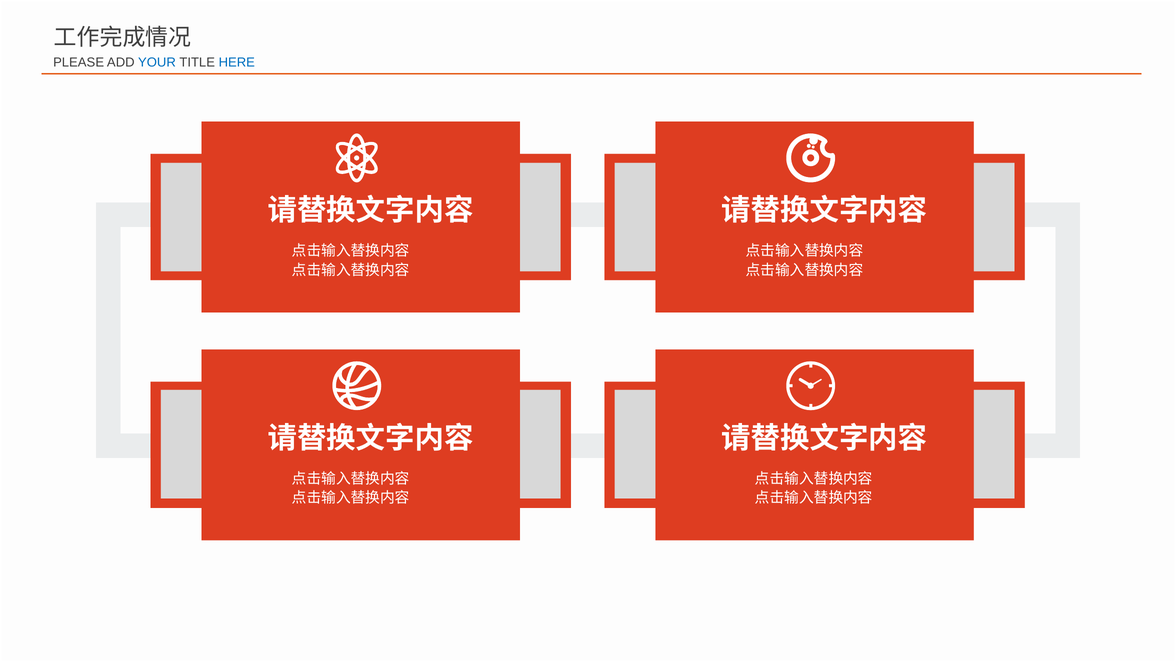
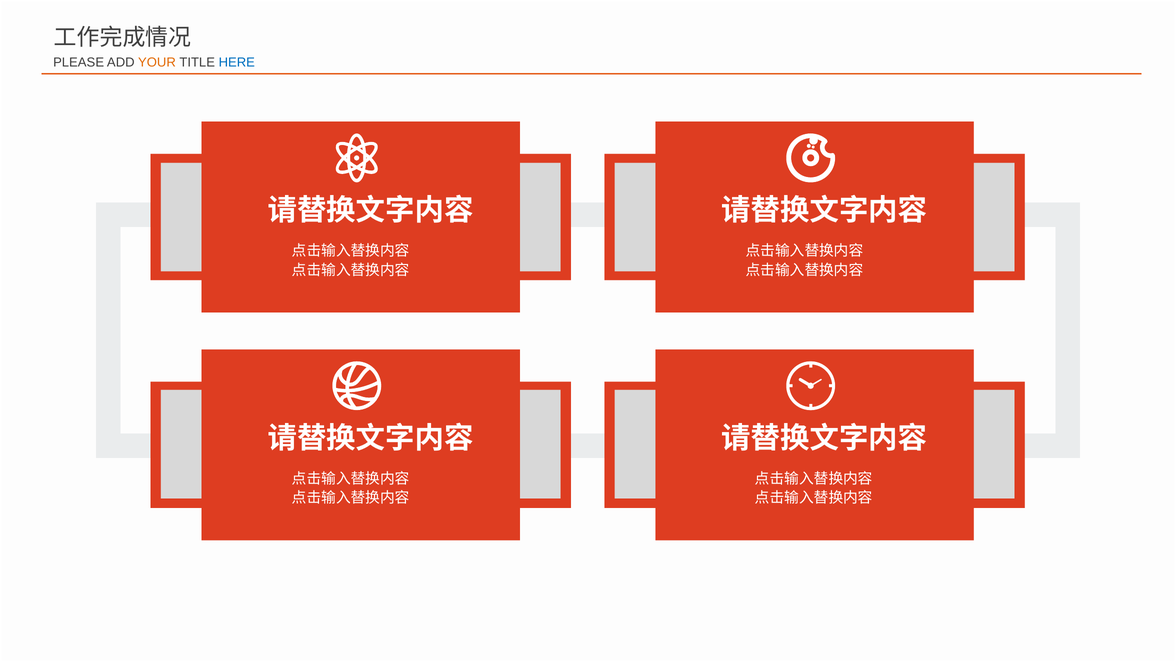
YOUR colour: blue -> orange (157, 62)
